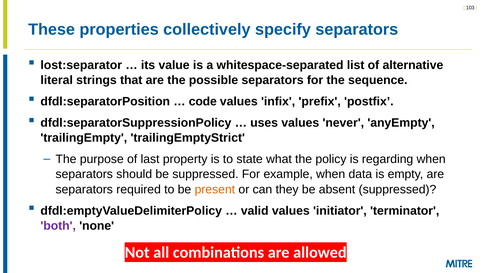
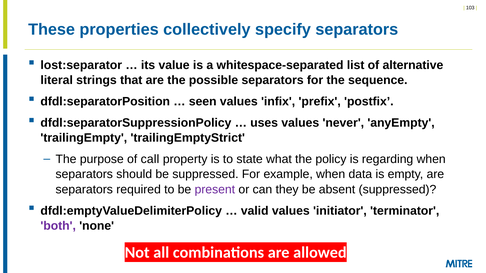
code: code -> seen (203, 102)
last: last -> call (150, 159)
present colour: orange -> purple (215, 190)
